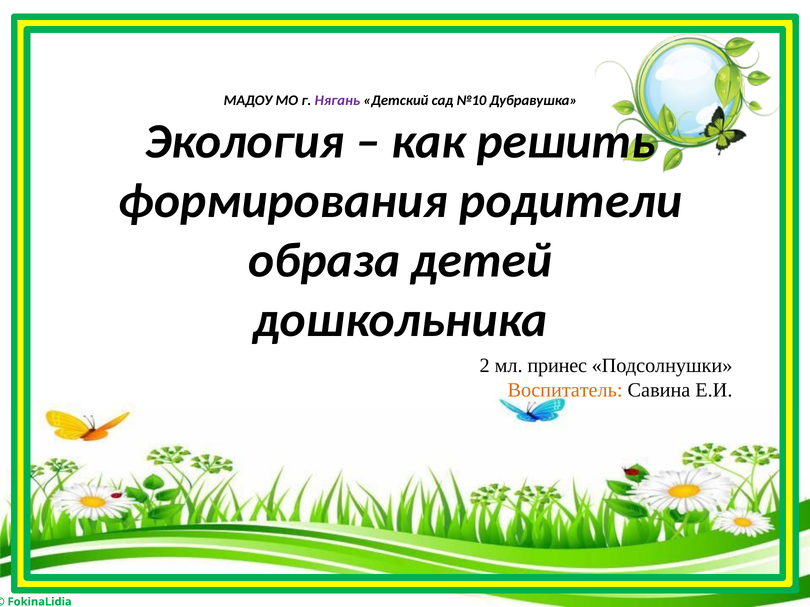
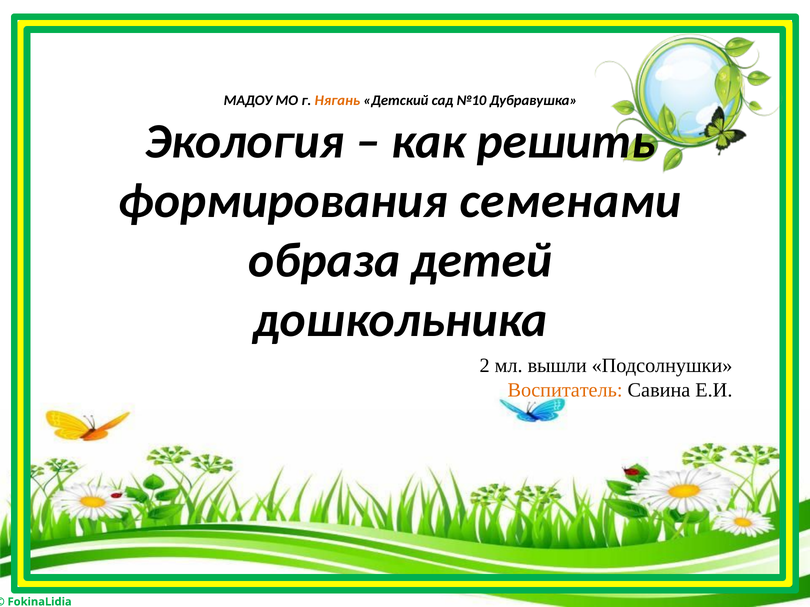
Нягань colour: purple -> orange (337, 101)
родители: родители -> семенами (571, 201)
принес: принес -> вышли (557, 366)
